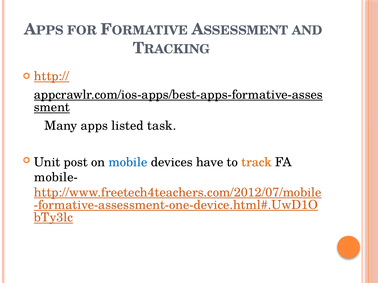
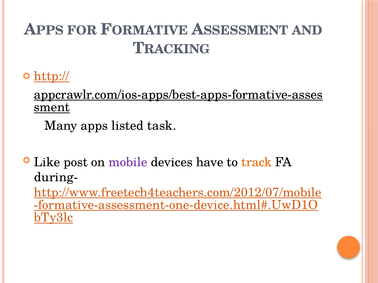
Unit: Unit -> Like (47, 163)
mobile colour: blue -> purple (128, 163)
mobile-: mobile- -> during- (56, 178)
